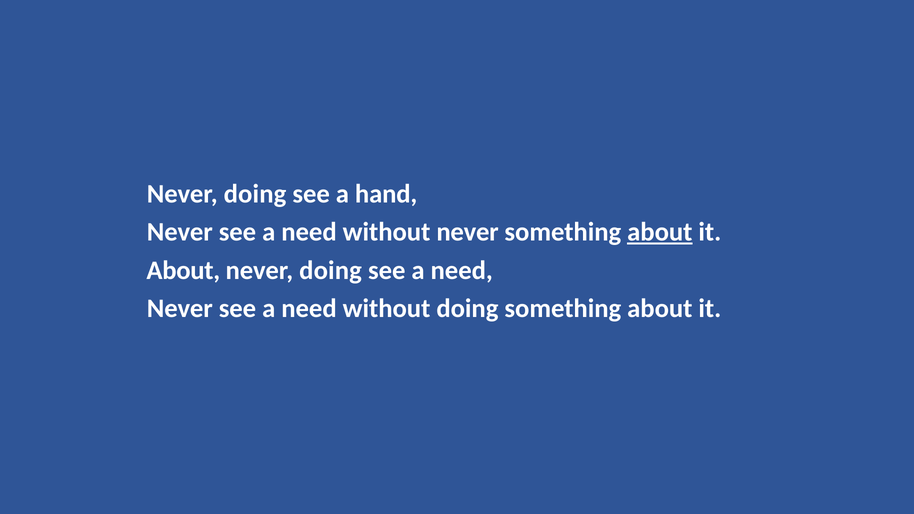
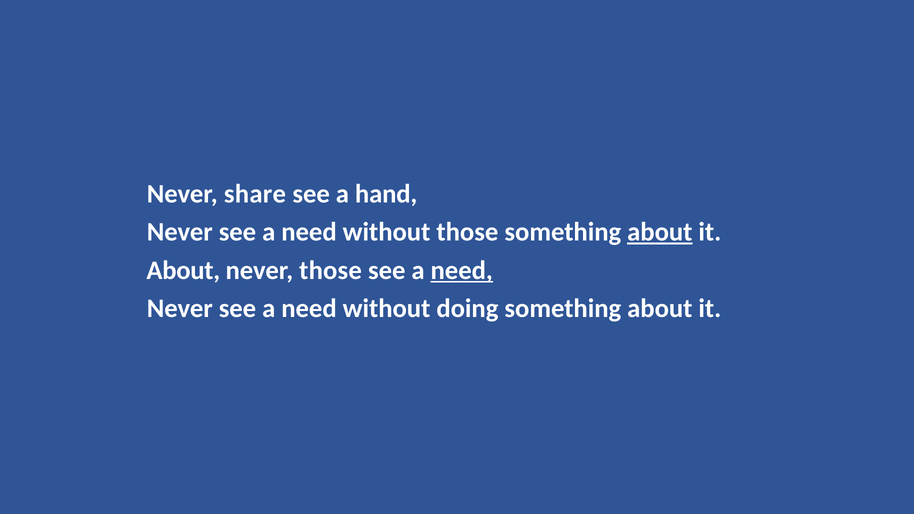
doing: doing -> share (255, 194)
without never: never -> those (467, 232)
doing: doing -> those (331, 270)
need underline: none -> present (462, 270)
